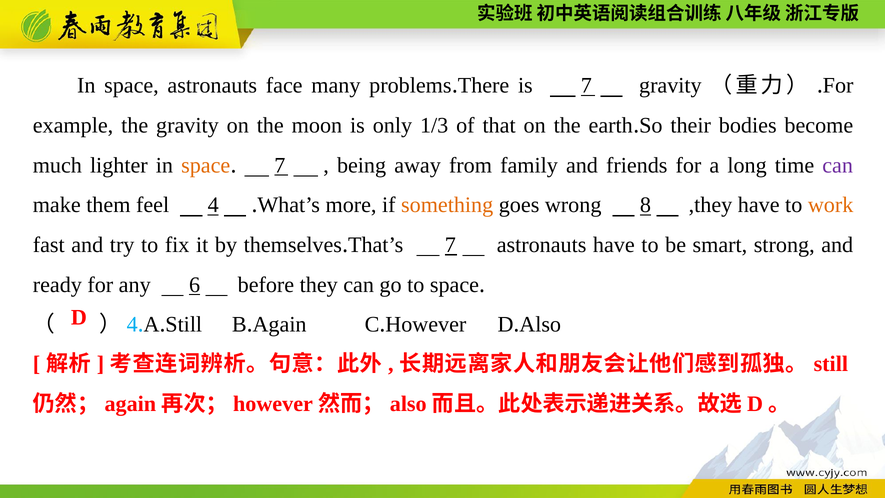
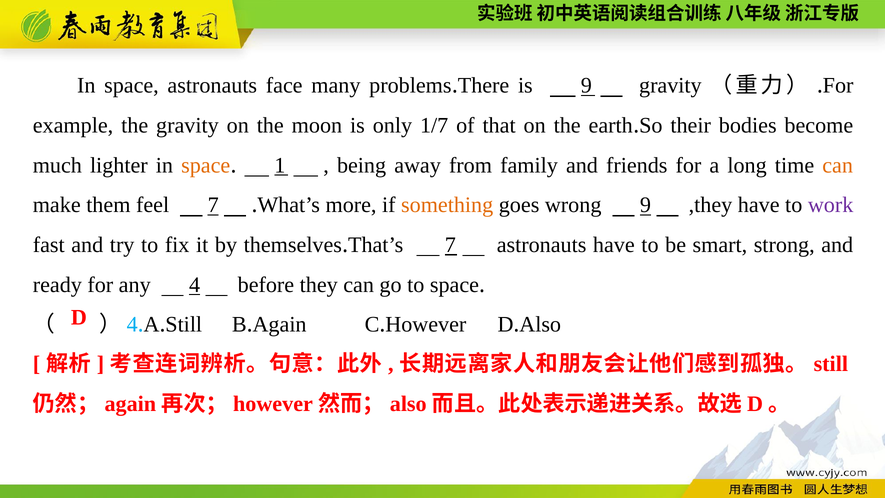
is 7: 7 -> 9 (586, 86)
1/3: 1/3 -> 1/7 (434, 125)
7: 7 -> 1 (280, 165)
can colour: purple -> orange (838, 165)
feel 4: 4 -> 7 (213, 205)
wrong 8: 8 -> 9 (645, 205)
work colour: orange -> purple (831, 205)
6: 6 -> 4 (195, 285)
